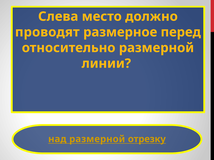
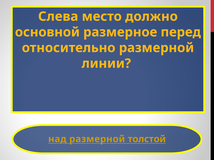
проводят: проводят -> основной (47, 32)
отрезку: отрезку -> толстой (147, 139)
